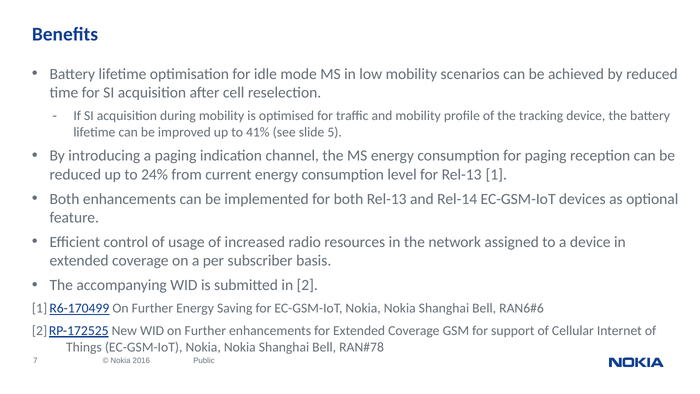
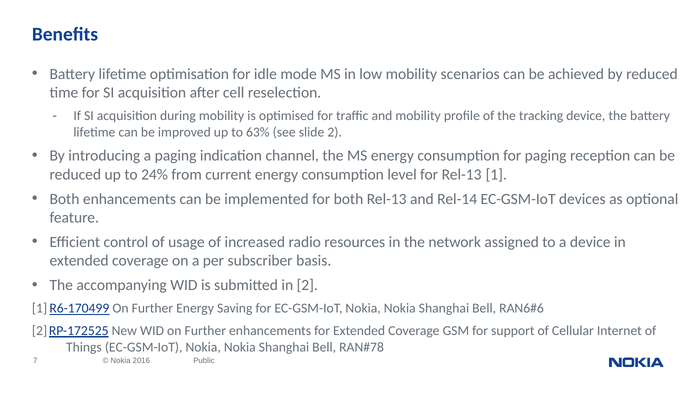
41%: 41% -> 63% (258, 132)
slide 5: 5 -> 2 (335, 132)
